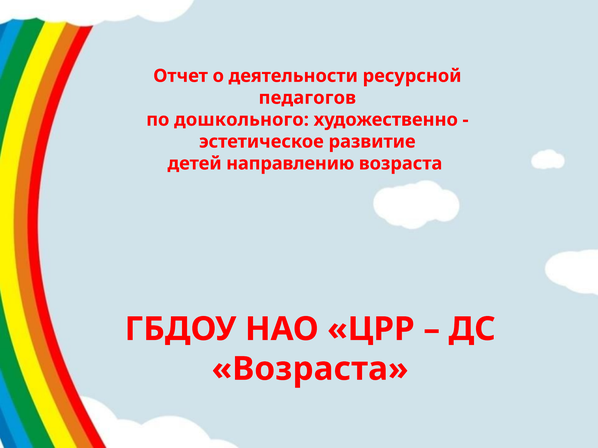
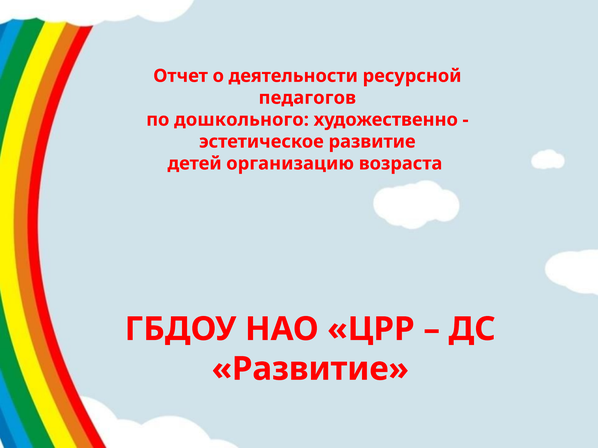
направлению: направлению -> организацию (290, 164)
Возраста: Возраста -> Развитие (310, 369)
